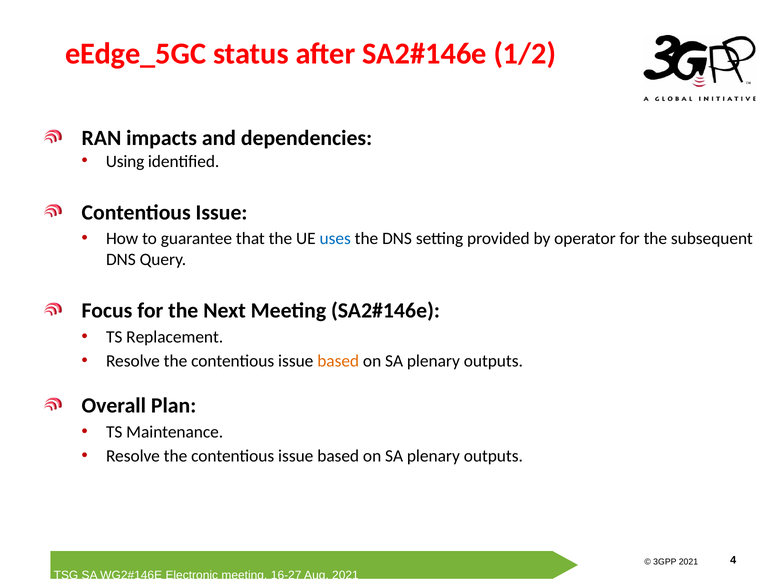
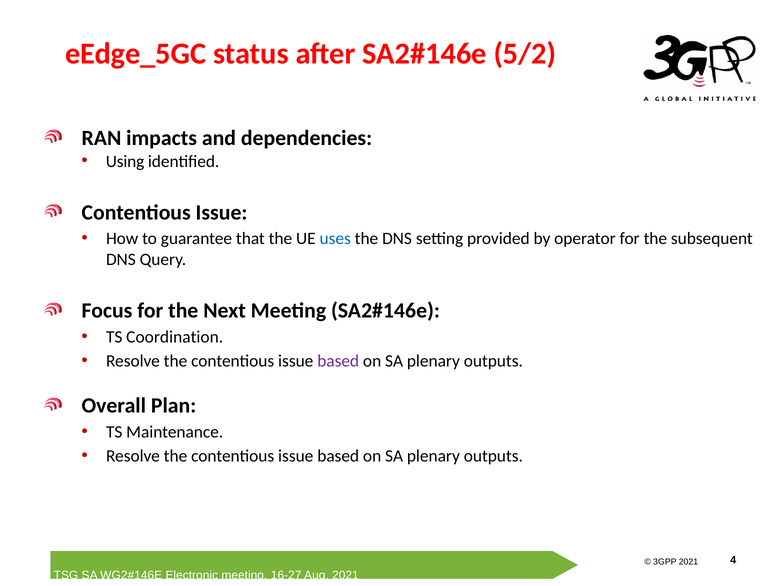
1/2: 1/2 -> 5/2 (525, 54)
Replacement: Replacement -> Coordination (175, 337)
based colour: orange -> purple (338, 361)
